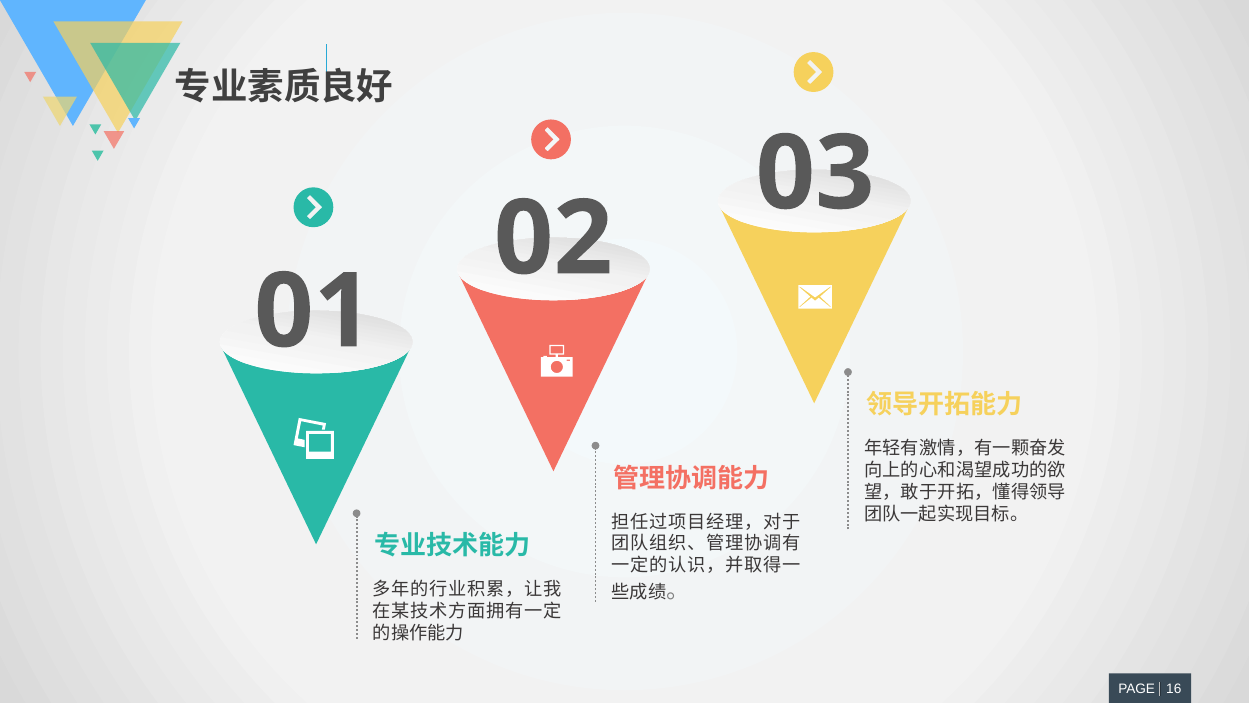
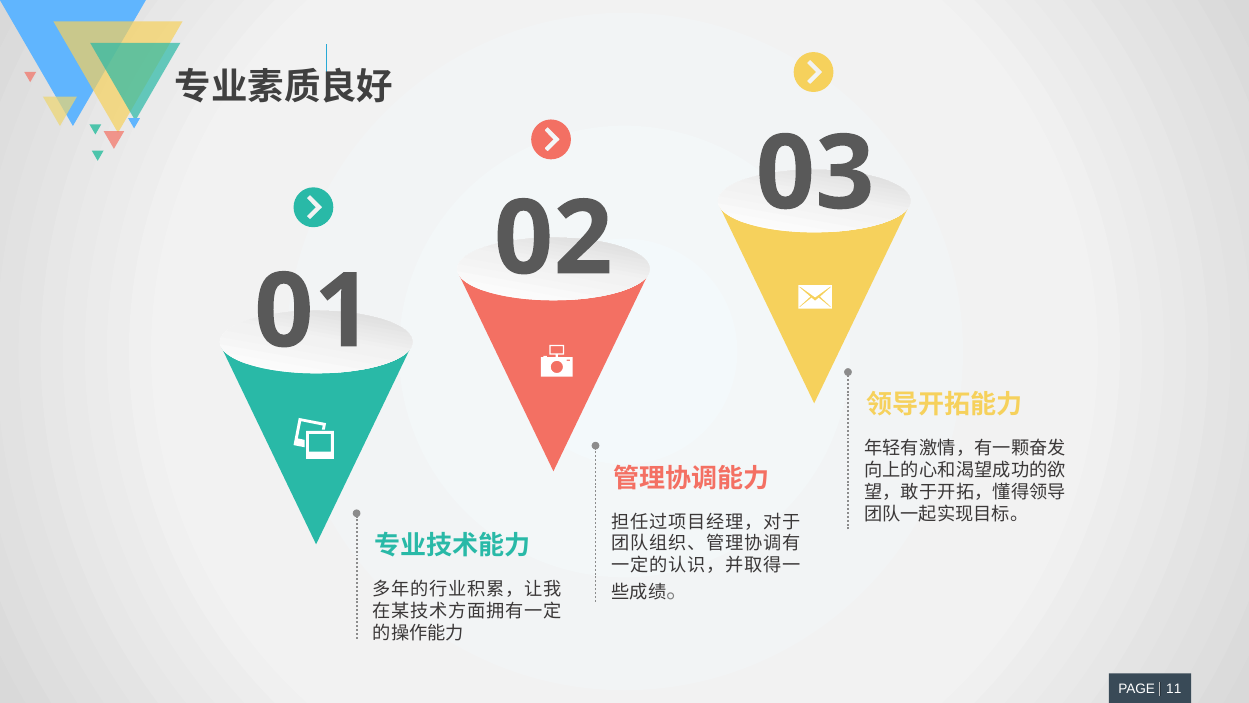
16: 16 -> 11 (1174, 689)
